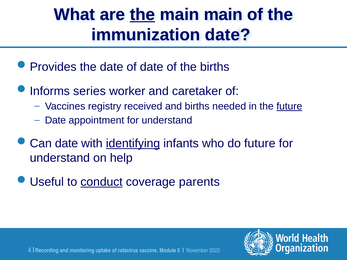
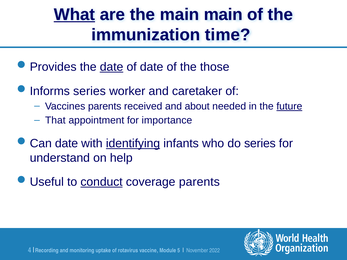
What underline: none -> present (74, 15)
the underline: present -> none (142, 15)
immunization date: date -> time (228, 35)
date underline: none -> present (112, 67)
the births: births -> those (215, 67)
Vaccines registry: registry -> parents (105, 106)
and births: births -> about (197, 106)
Date: Date -> That (55, 121)
appointment for understand: understand -> importance (167, 121)
do future: future -> series (260, 144)
